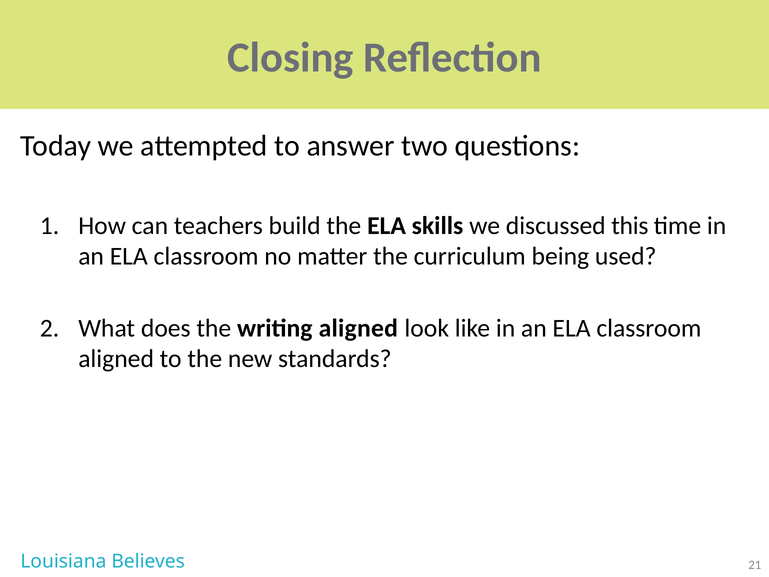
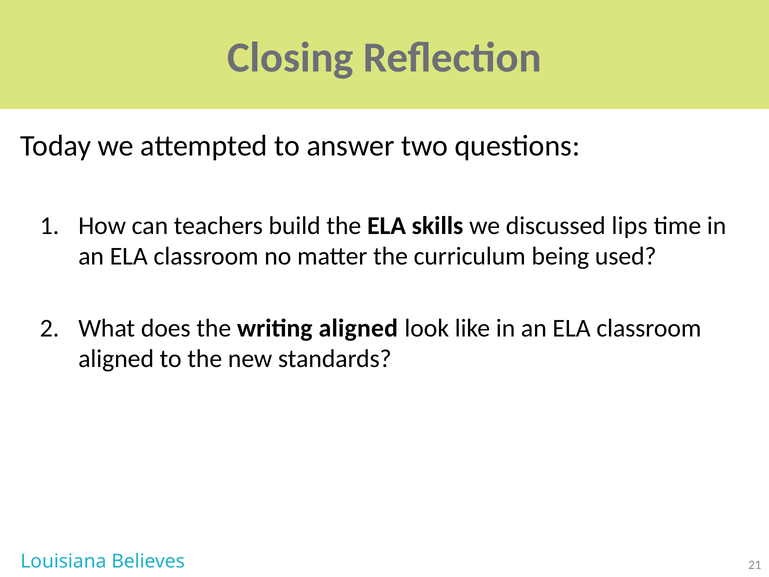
this: this -> lips (630, 226)
